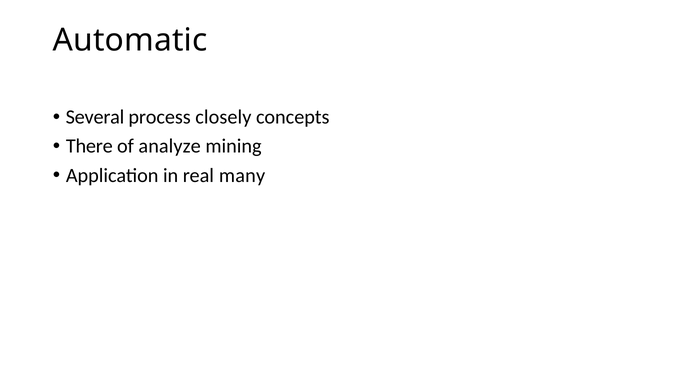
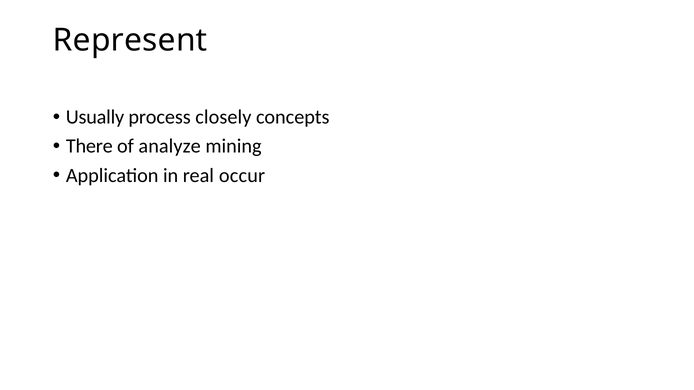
Automatic: Automatic -> Represent (130, 40)
Several: Several -> Usually (95, 117)
many: many -> occur (242, 176)
